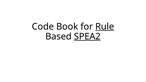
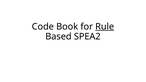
SPEA2 underline: present -> none (87, 36)
